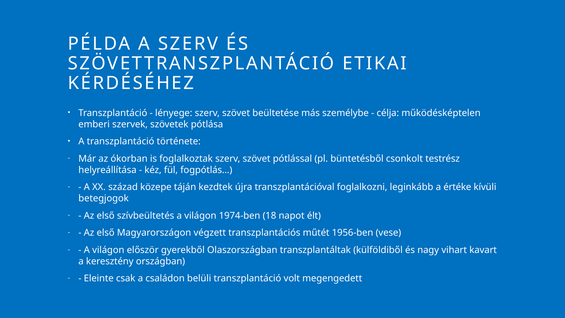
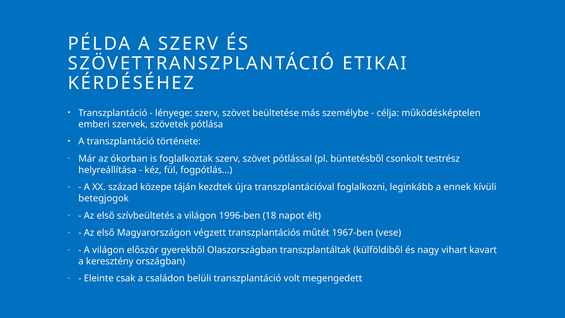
értéke: értéke -> ennek (457, 187)
1974-ben: 1974-ben -> 1996-ben (240, 215)
1956-ben: 1956-ben -> 1967-ben (353, 233)
